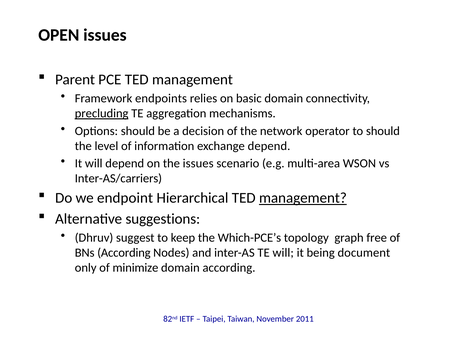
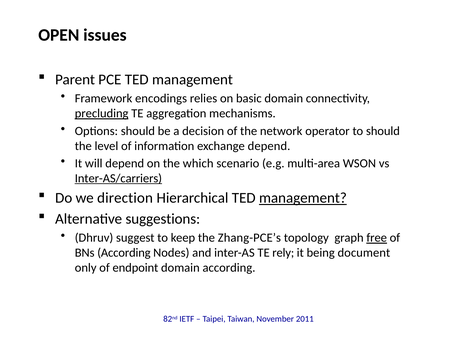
endpoints: endpoints -> encodings (161, 99)
the issues: issues -> which (198, 164)
Inter-AS/carriers underline: none -> present (118, 179)
endpoint: endpoint -> direction (125, 198)
Which-PCE’s: Which-PCE’s -> Zhang-PCE’s (249, 238)
free underline: none -> present (377, 238)
TE will: will -> rely (283, 253)
minimize: minimize -> endpoint (135, 268)
